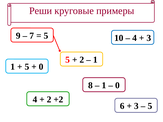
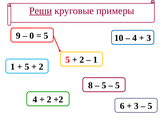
Реши underline: none -> present (41, 11)
7: 7 -> 0 (32, 36)
0: 0 -> 2 (41, 67)
1: 1 -> 5 (104, 85)
0: 0 -> 5 (118, 85)
